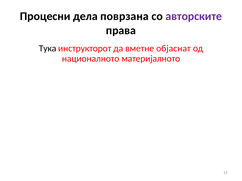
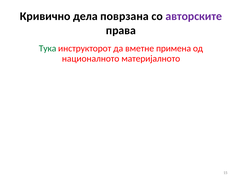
Процесни: Процесни -> Кривично (45, 16)
Тука colour: black -> green (48, 49)
објаснат: објаснат -> примена (174, 49)
